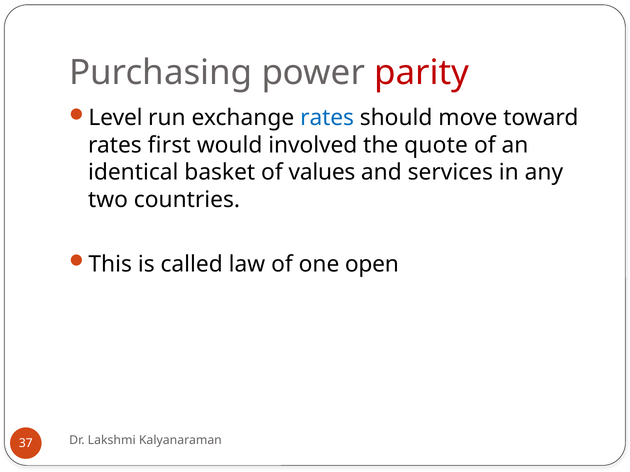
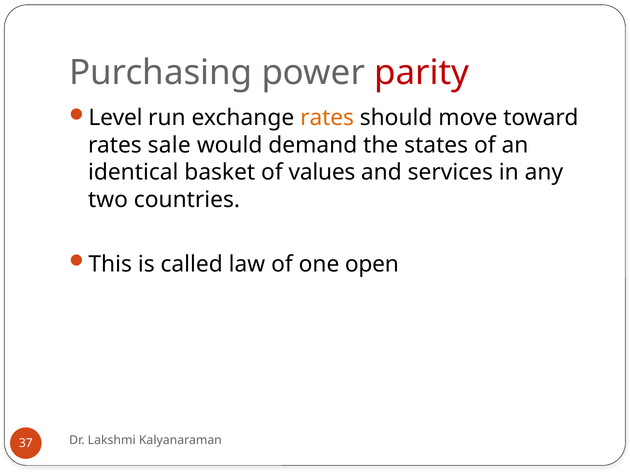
rates colour: blue -> orange (327, 118)
first: first -> sale (169, 145)
involved: involved -> demand (313, 145)
quote: quote -> states (436, 145)
